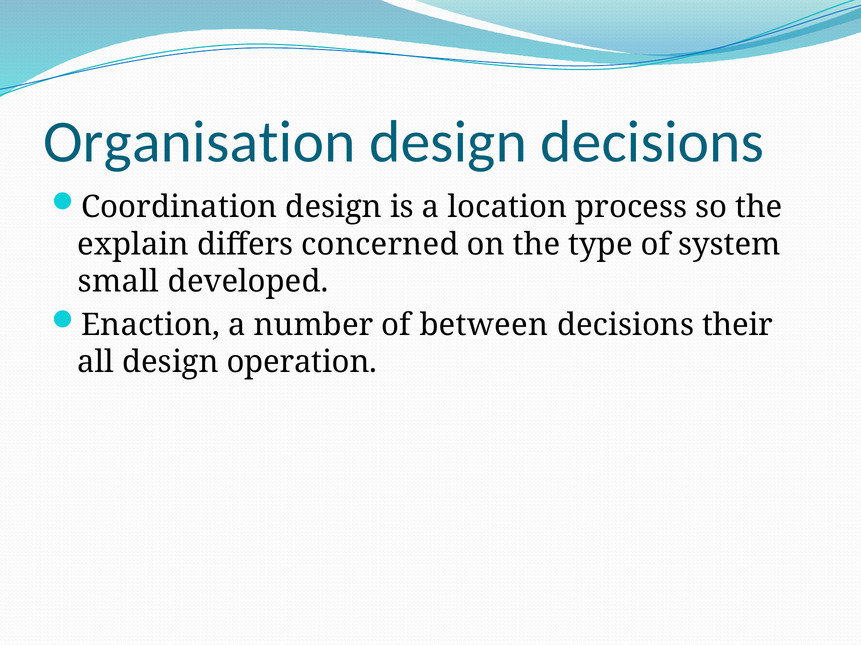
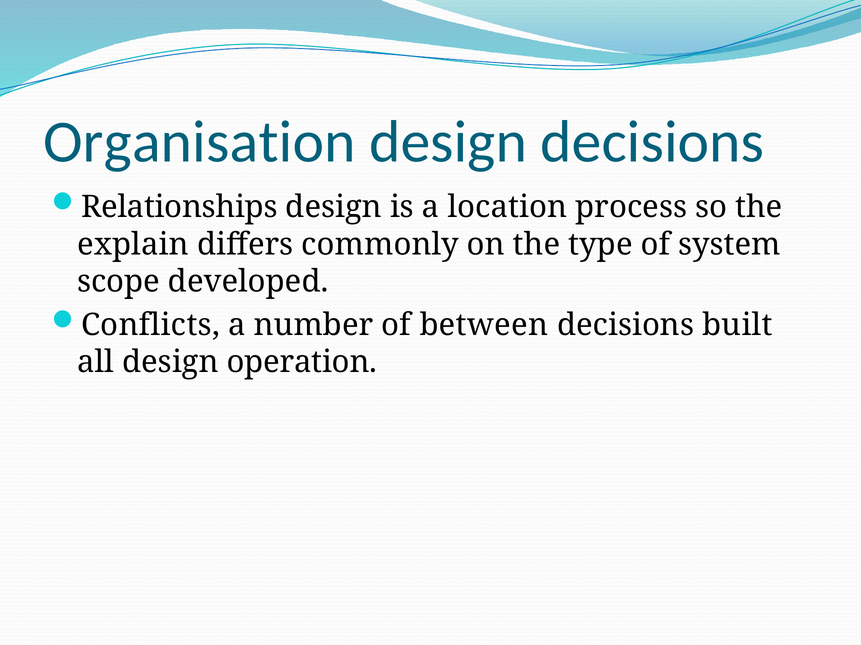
Coordination: Coordination -> Relationships (179, 207)
concerned: concerned -> commonly (380, 245)
small: small -> scope (119, 282)
Enaction: Enaction -> Conflicts (150, 325)
their: their -> built (737, 325)
